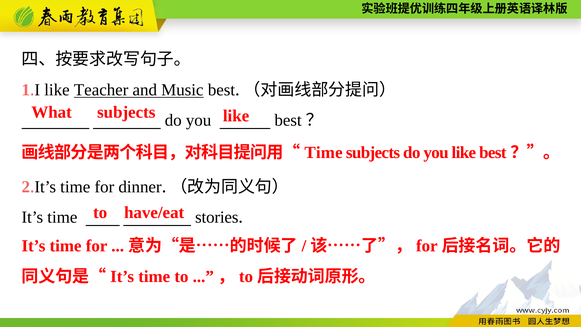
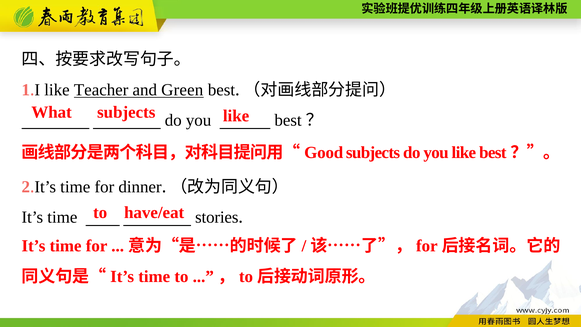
Music: Music -> Green (182, 90)
Time: Time -> Good (324, 152)
